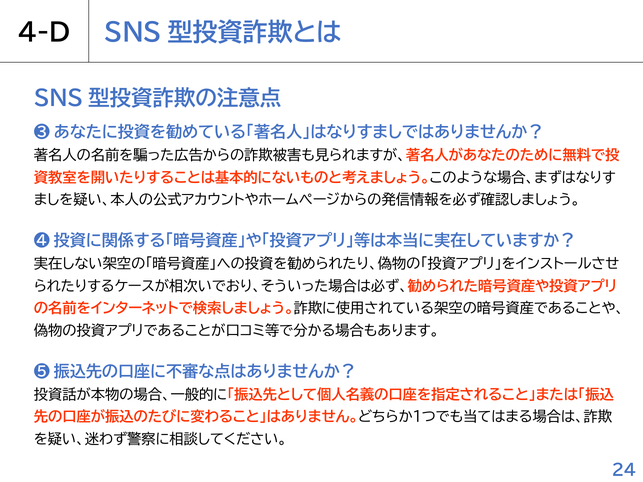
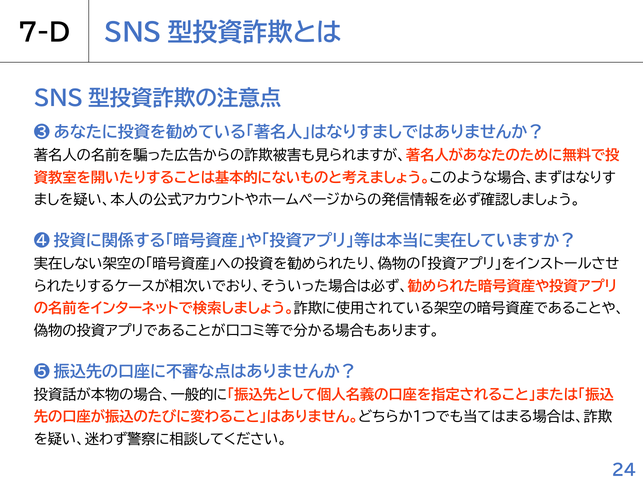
4-D: 4-D -> 7-D (44, 33)
